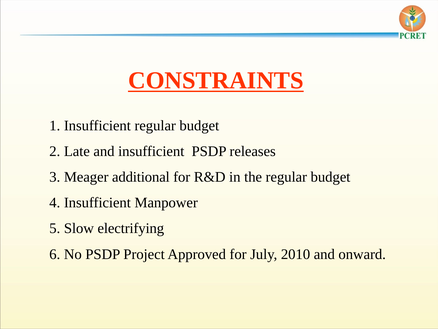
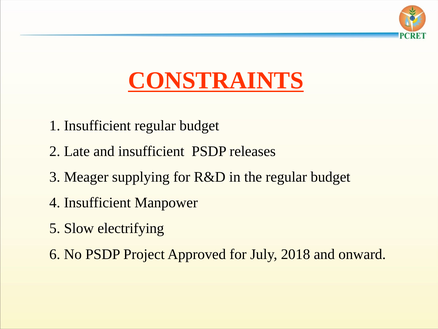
additional: additional -> supplying (141, 177)
2010: 2010 -> 2018 (296, 254)
